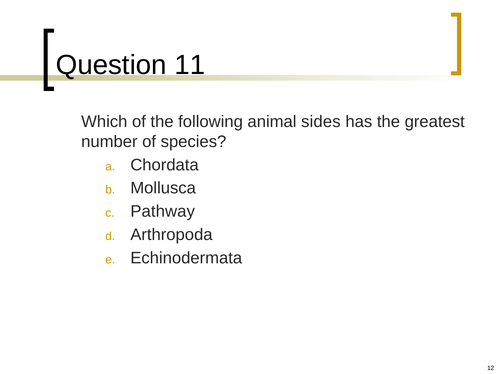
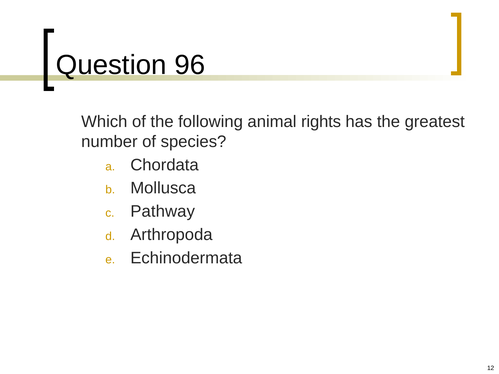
11: 11 -> 96 (190, 65)
sides: sides -> rights (321, 122)
